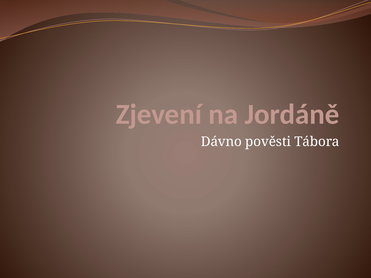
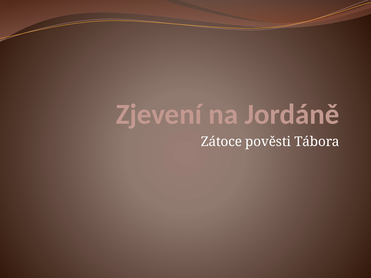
Dávno: Dávno -> Zátoce (221, 142)
